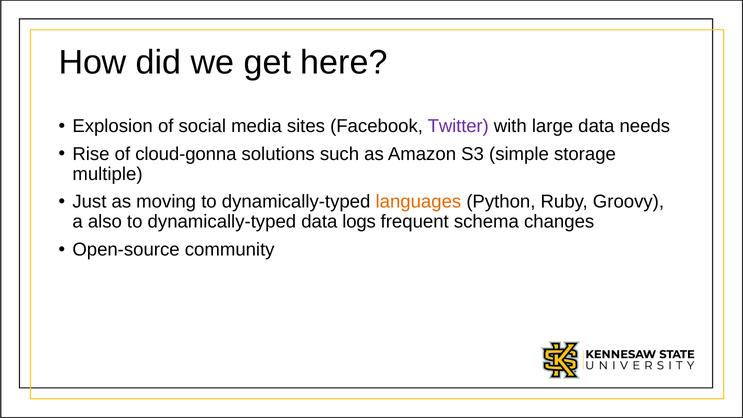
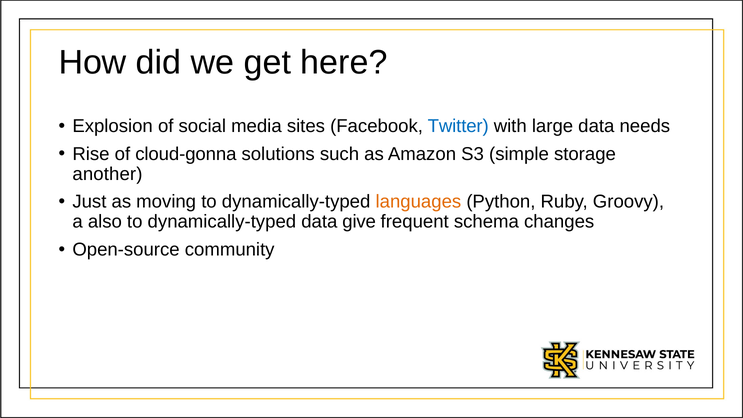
Twitter colour: purple -> blue (458, 126)
multiple: multiple -> another (107, 174)
logs: logs -> give (359, 222)
